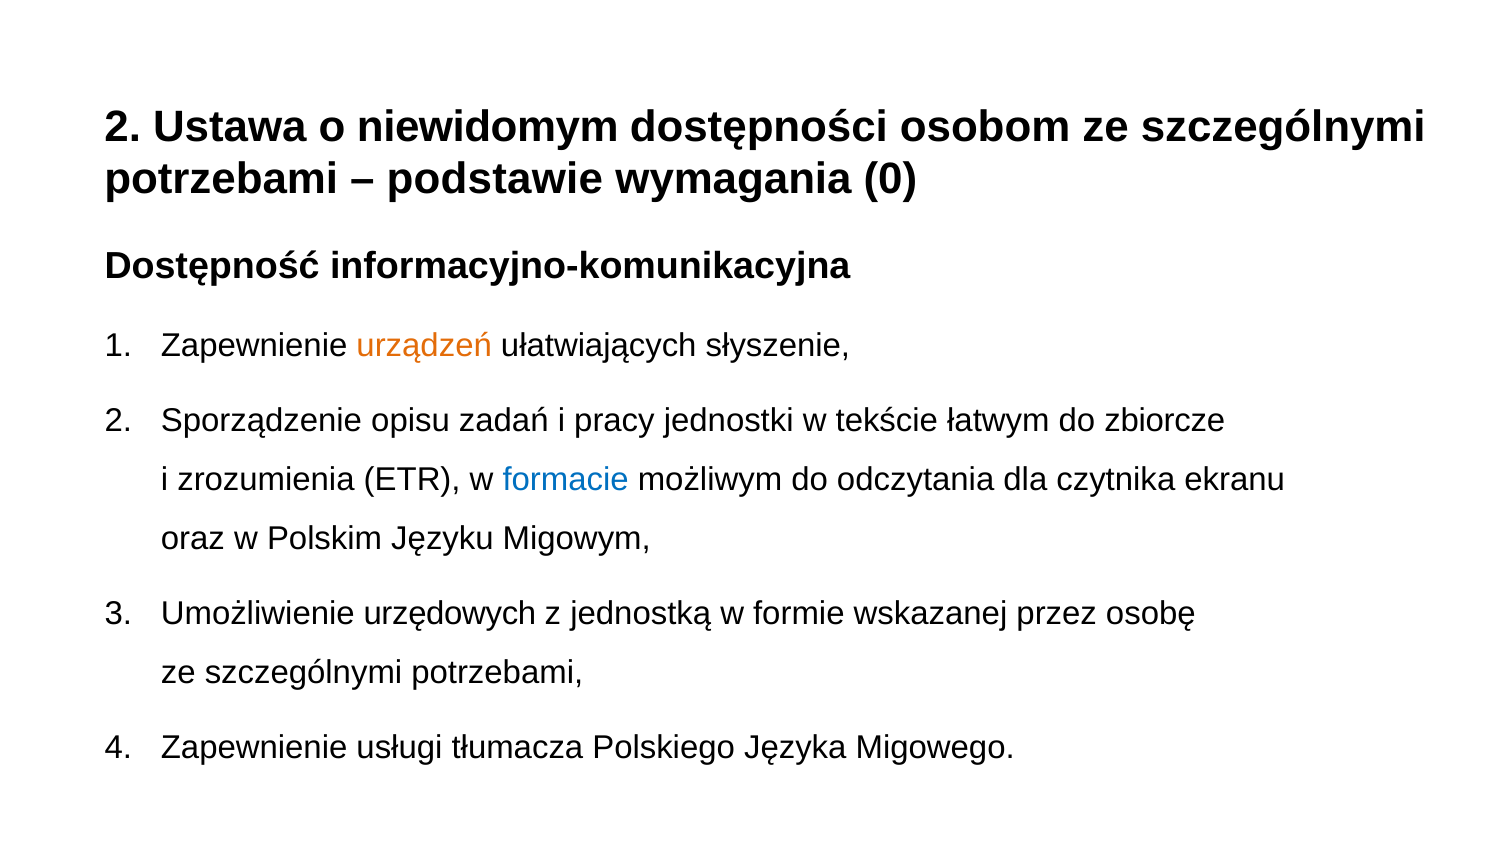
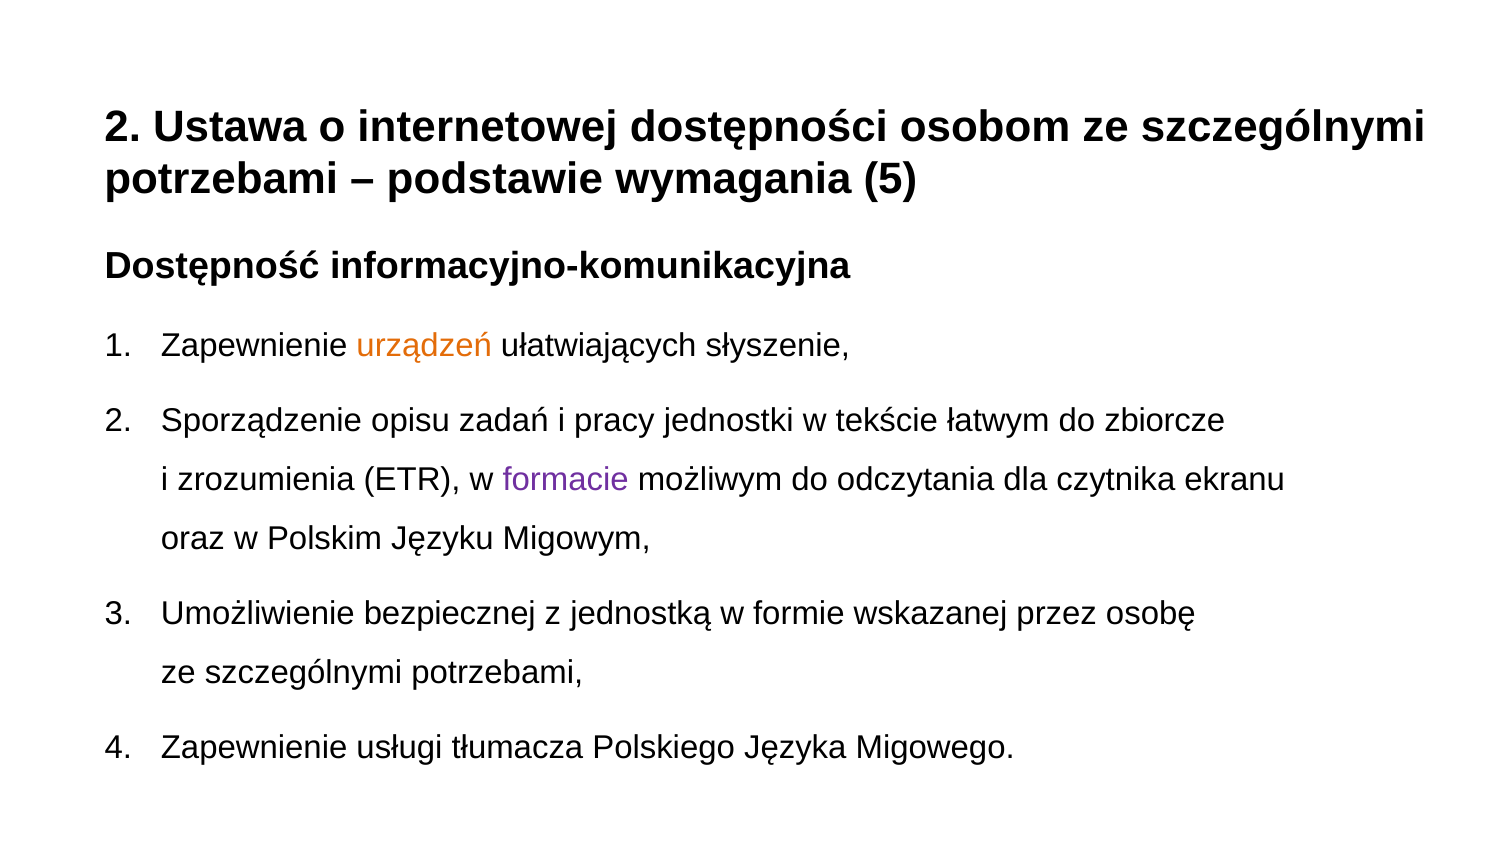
niewidomym: niewidomym -> internetowej (488, 127)
0: 0 -> 5 (890, 179)
formacie colour: blue -> purple (566, 480)
urzędowych: urzędowych -> bezpiecznej (450, 614)
